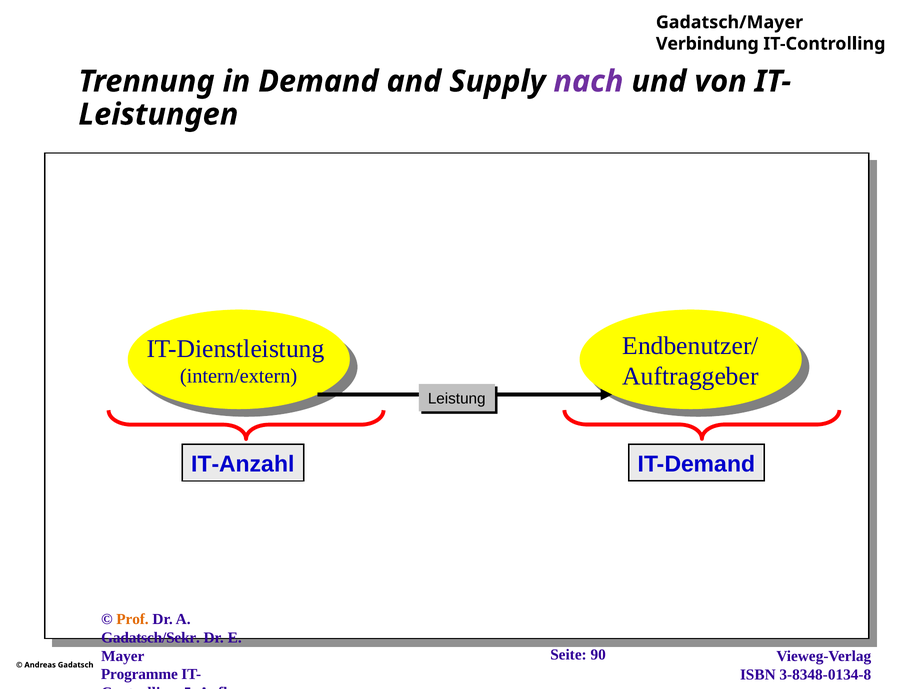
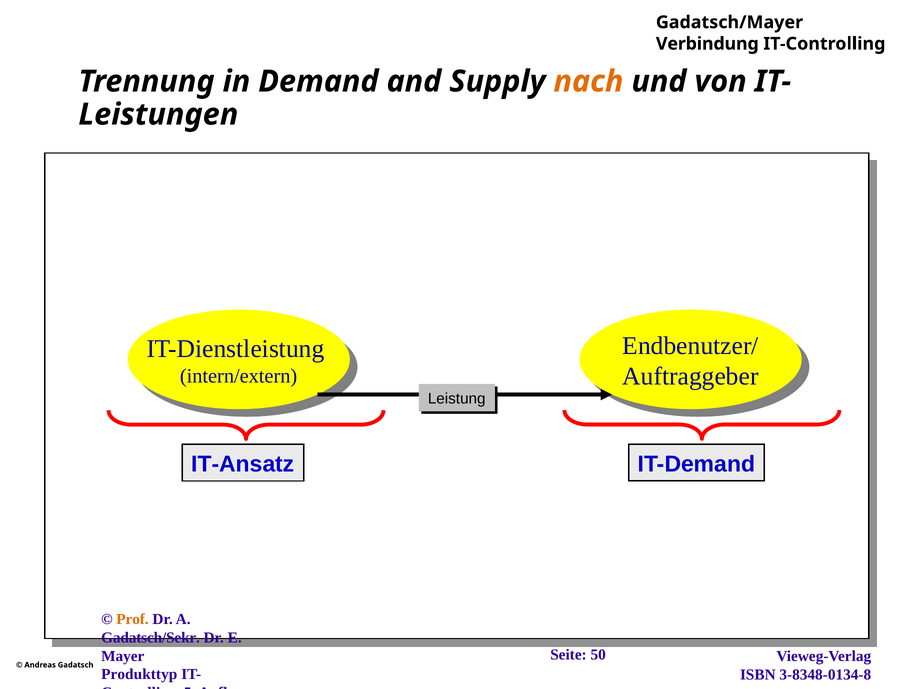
nach colour: purple -> orange (588, 81)
IT-Anzahl: IT-Anzahl -> IT-Ansatz (243, 464)
90: 90 -> 50 (598, 655)
Programme: Programme -> Produkttyp (139, 675)
